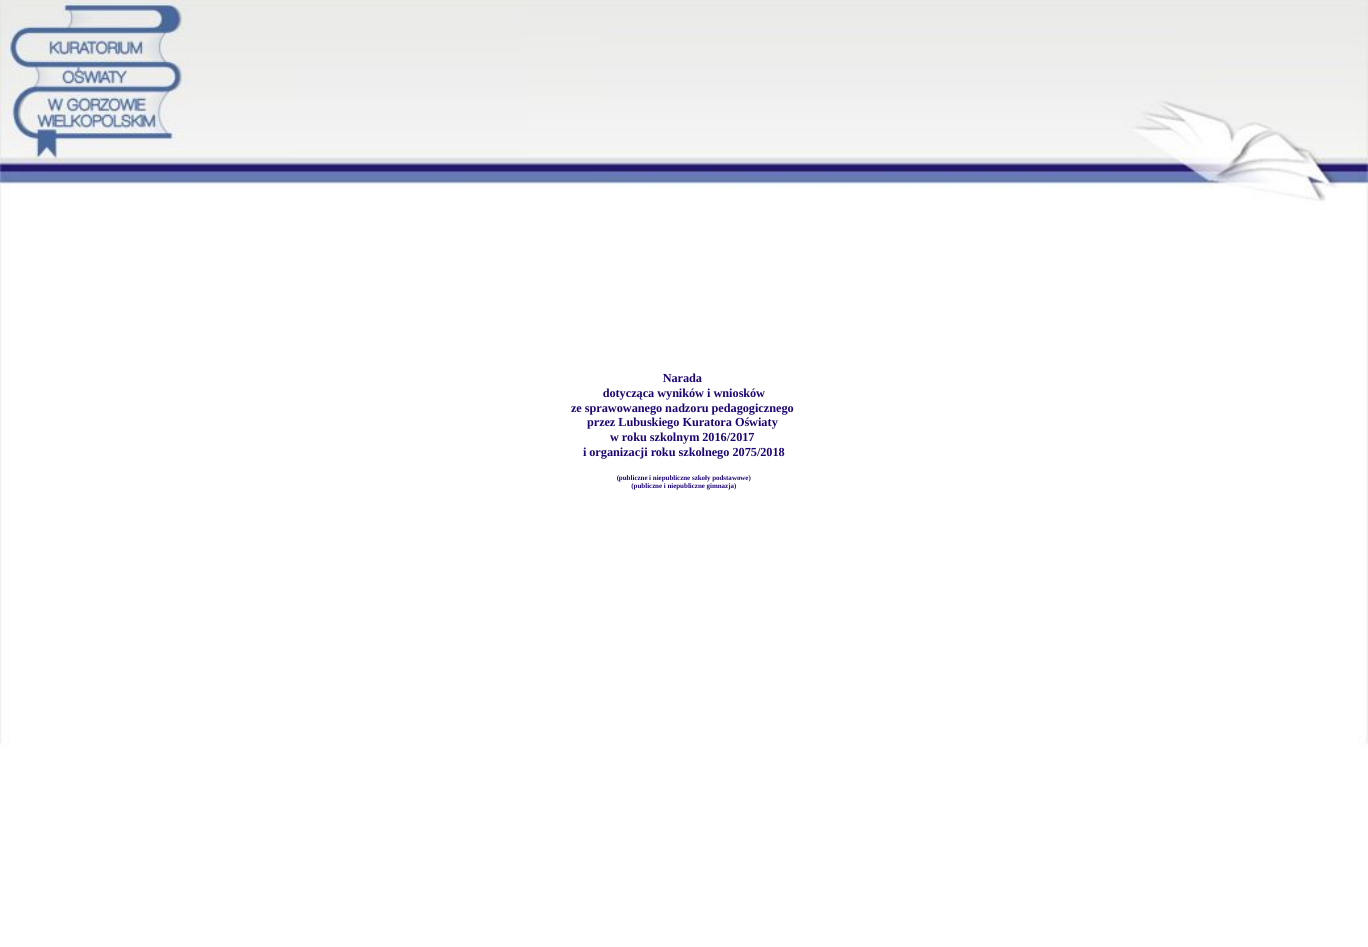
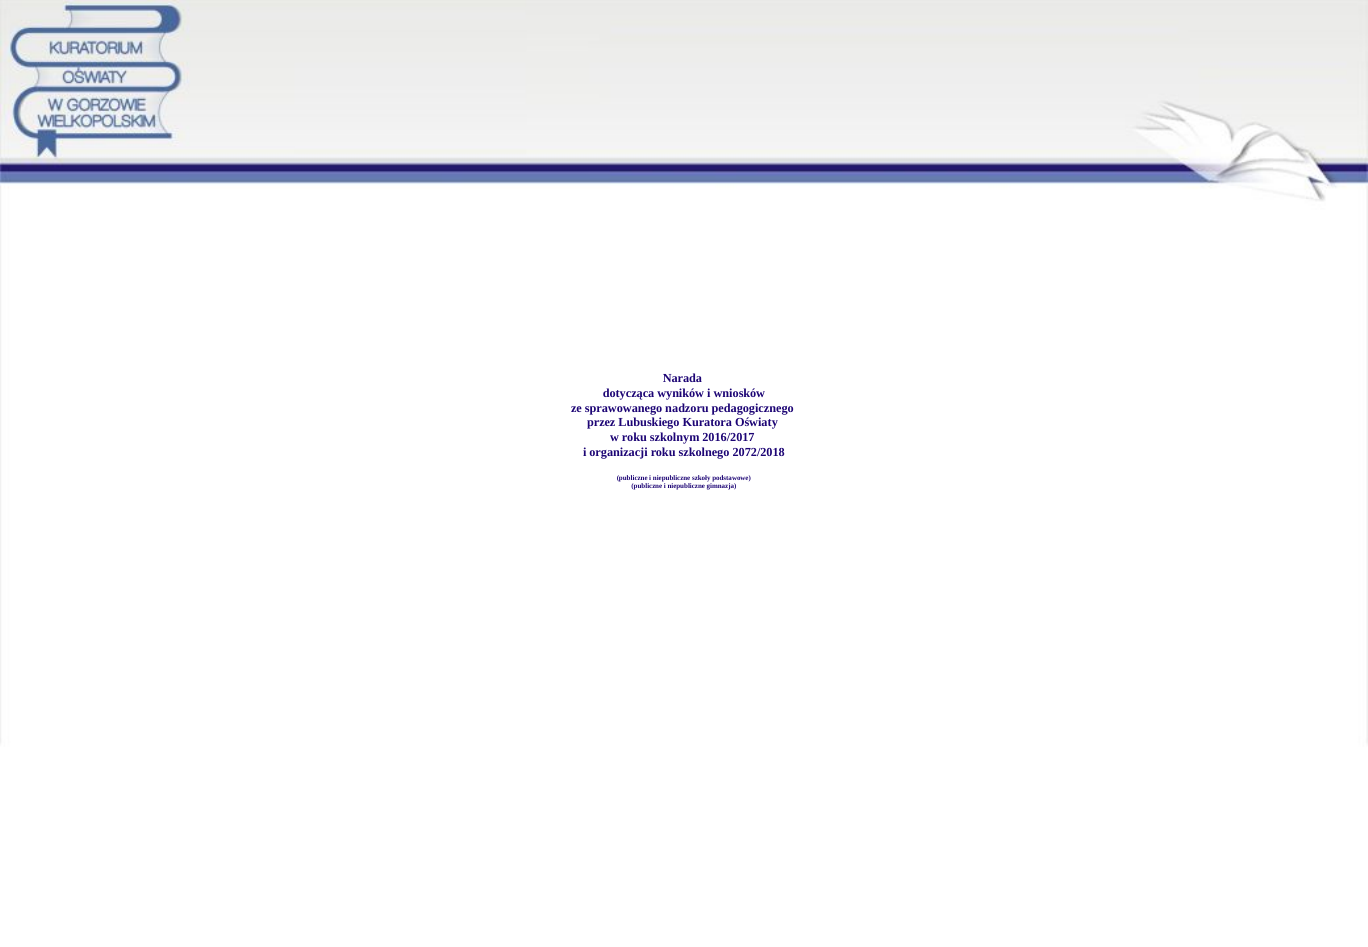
2075/2018: 2075/2018 -> 2072/2018 (759, 452)
